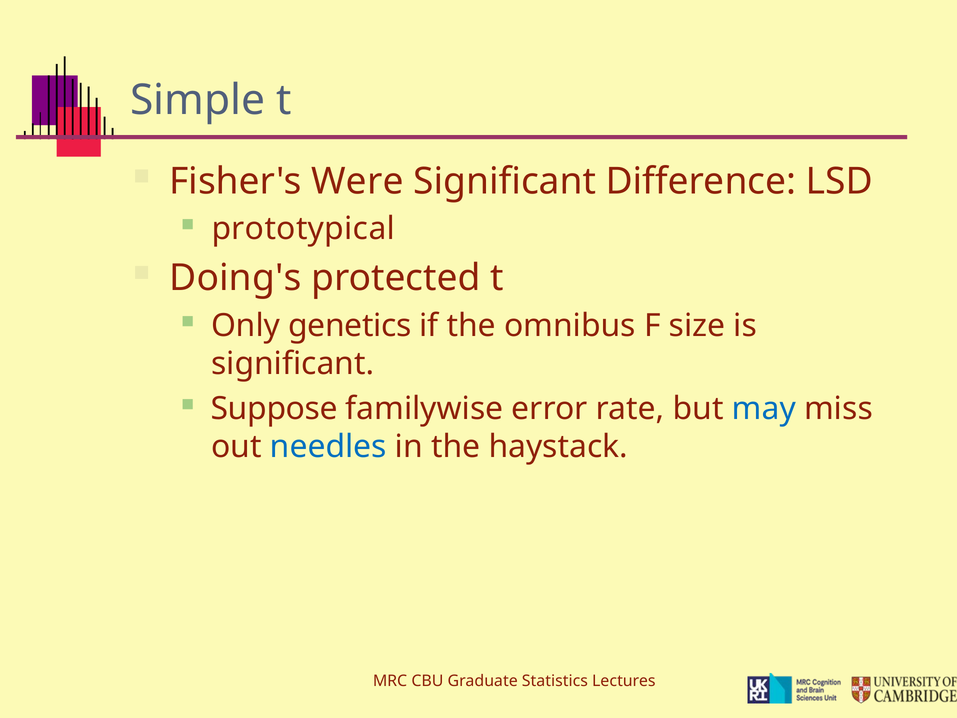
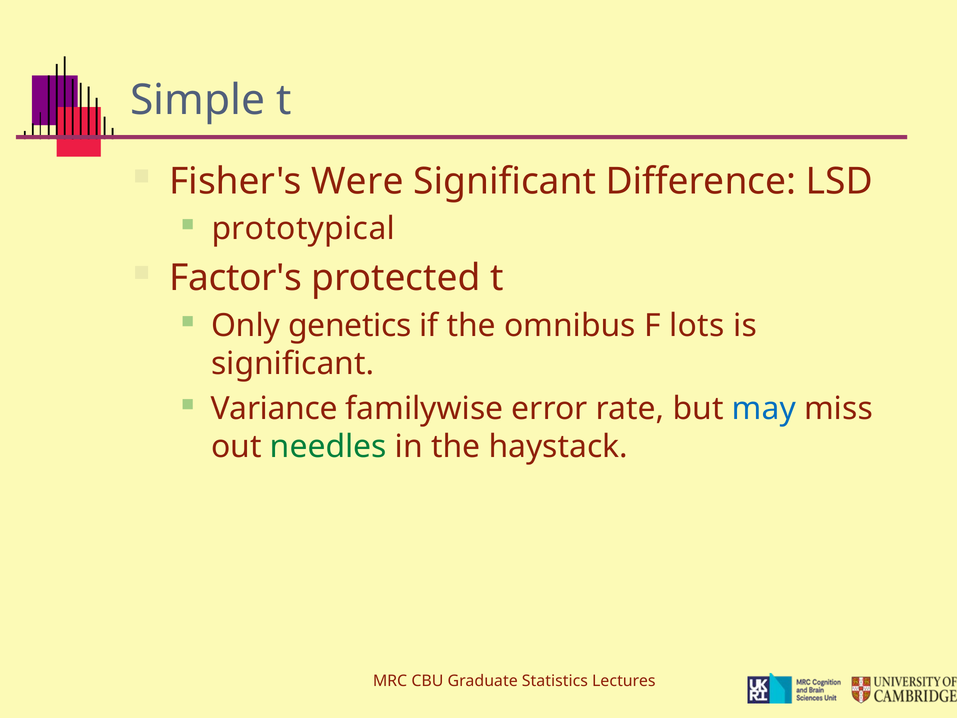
Doing's: Doing's -> Factor's (236, 278)
size: size -> lots (697, 326)
Suppose: Suppose -> Variance (274, 408)
needles colour: blue -> green (328, 447)
